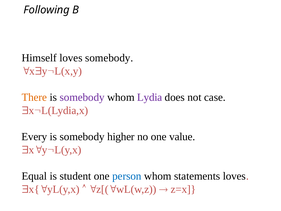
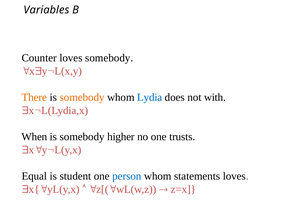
Following: Following -> Variables (46, 10)
Himself: Himself -> Counter (39, 58)
somebody colour: purple -> orange (82, 97)
Lydia colour: purple -> blue (150, 97)
case: case -> with (215, 97)
Every: Every -> When (34, 137)
value: value -> trusts (182, 137)
